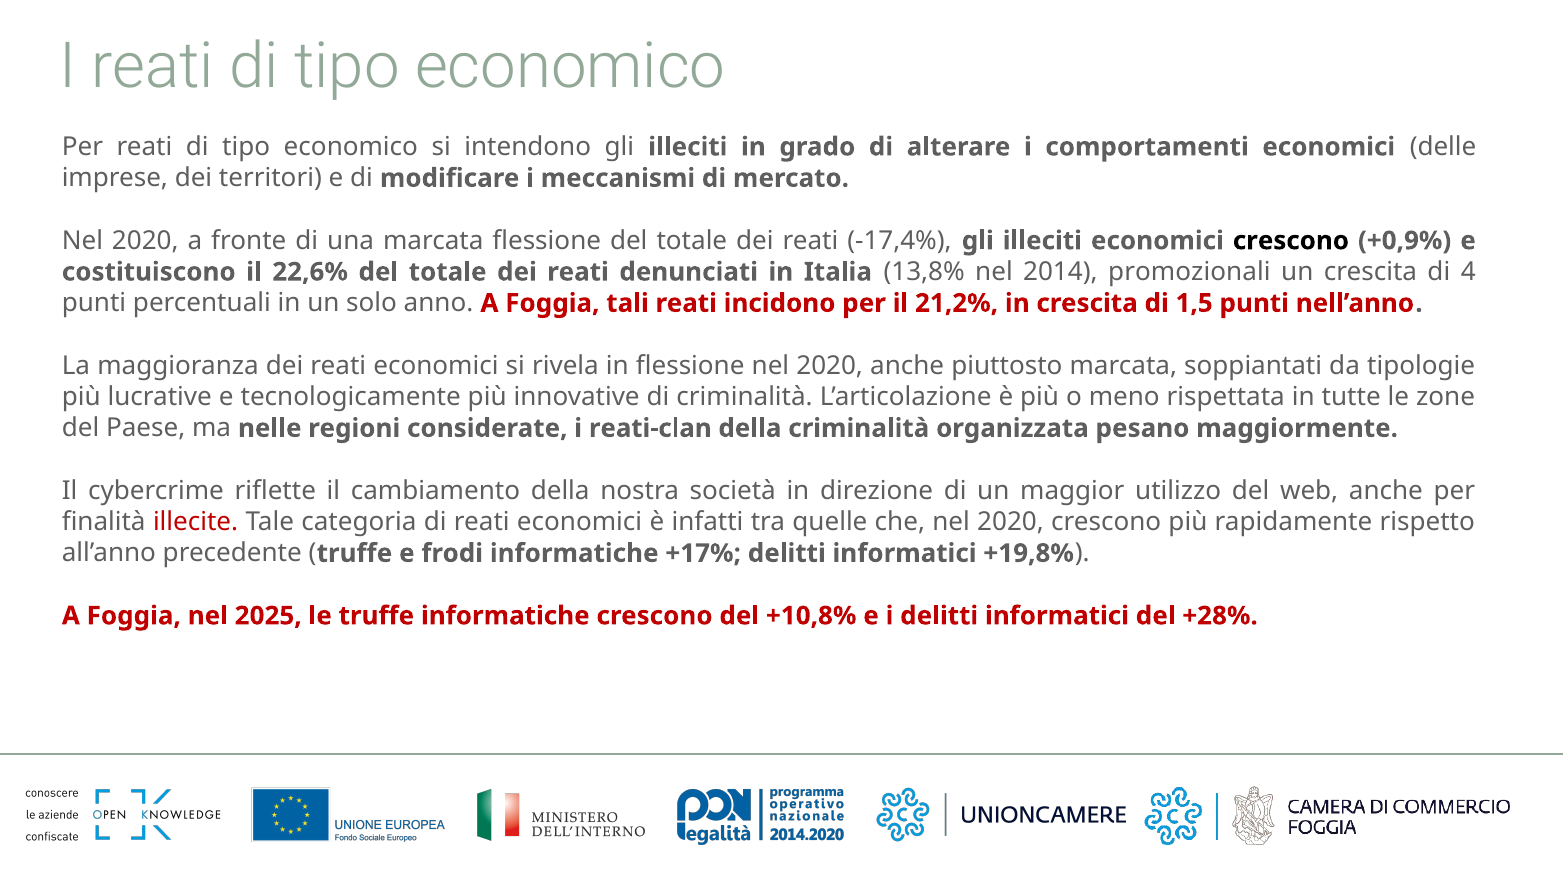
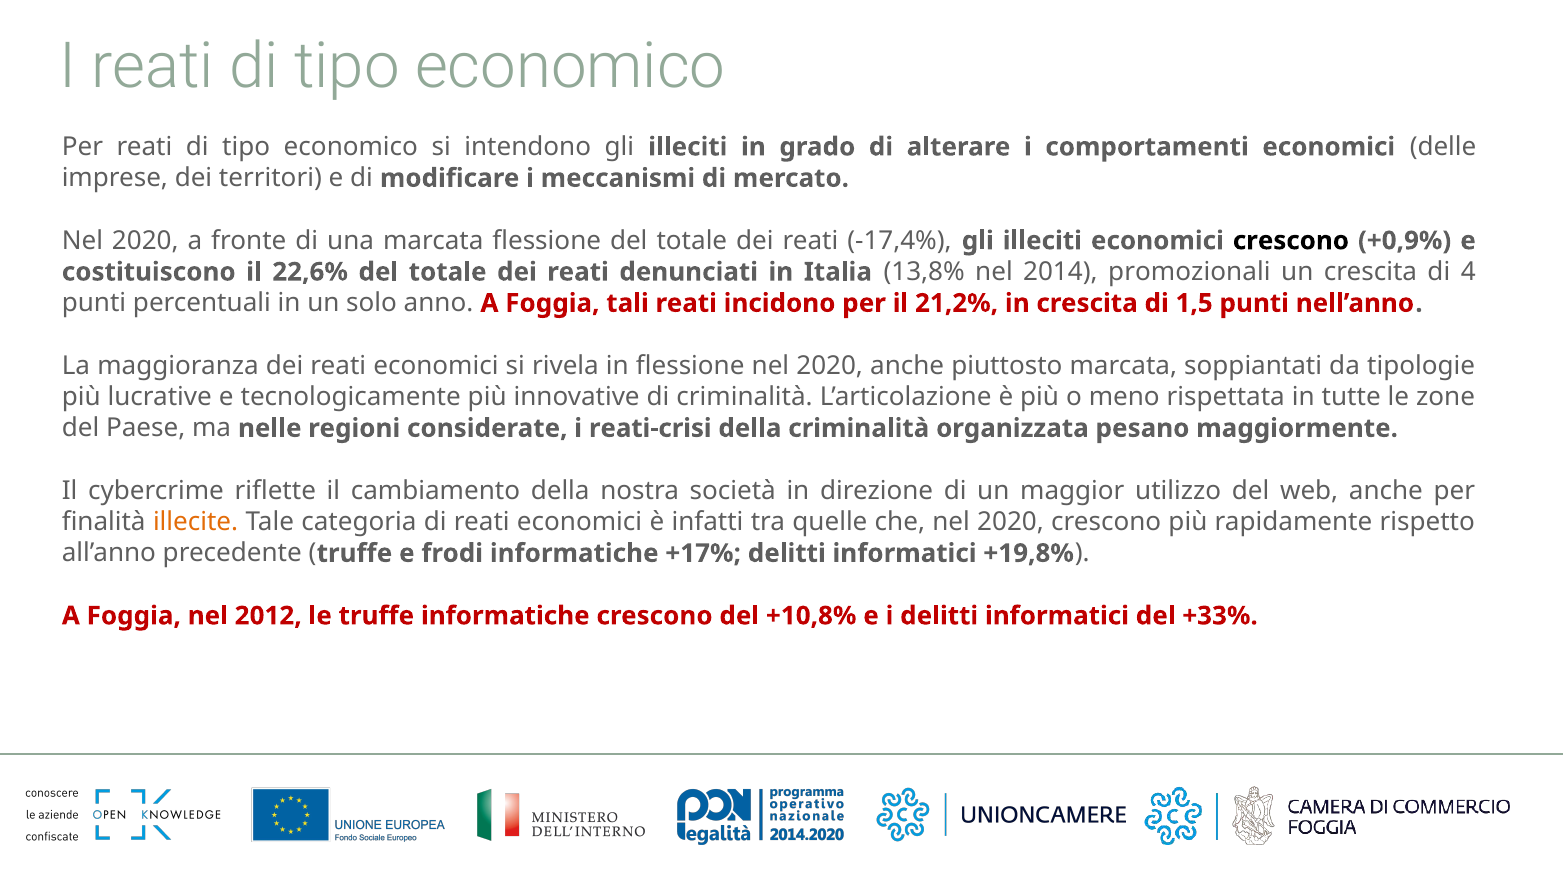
reati-clan: reati-clan -> reati-crisi (650, 428)
illecite colour: red -> orange (196, 522)
2025: 2025 -> 2012 (268, 616)
+28%: +28% -> +33% (1220, 616)
